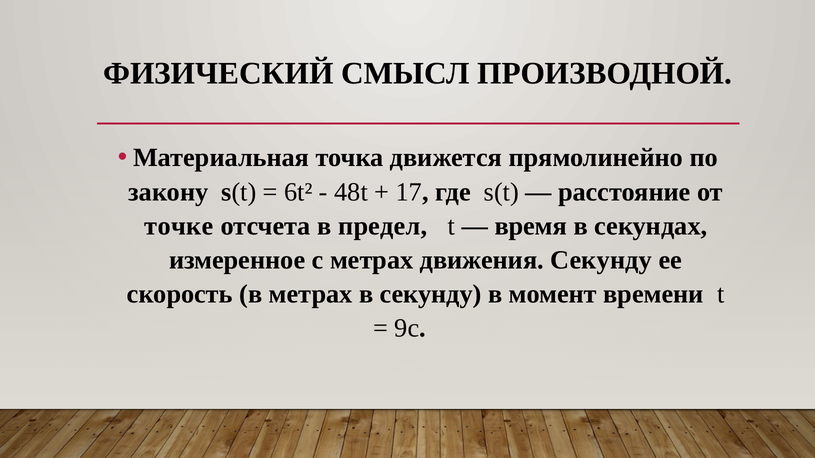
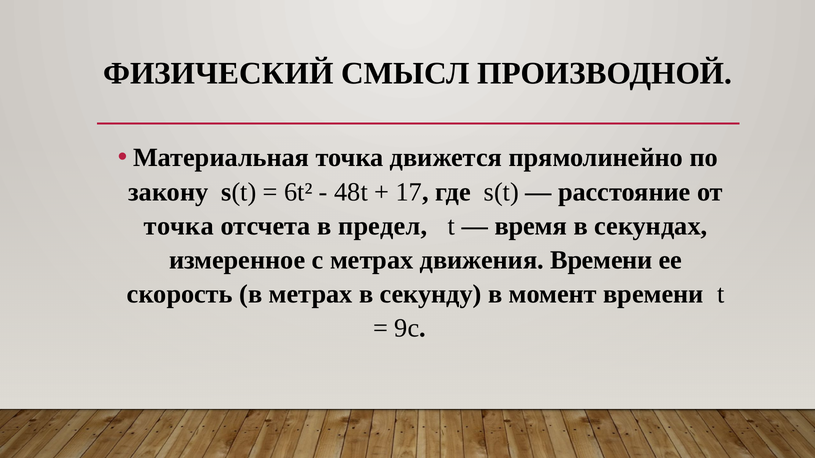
точке: точке -> точка (179, 226)
движения Секунду: Секунду -> Времени (601, 260)
